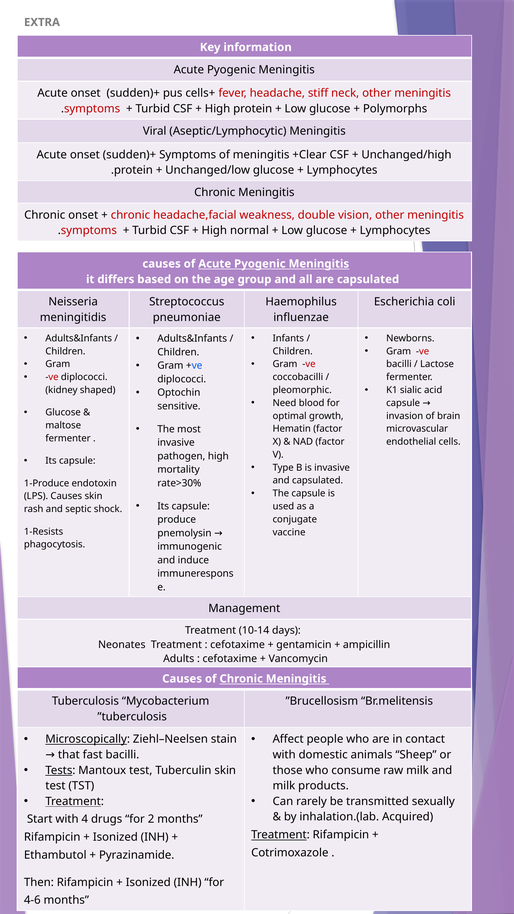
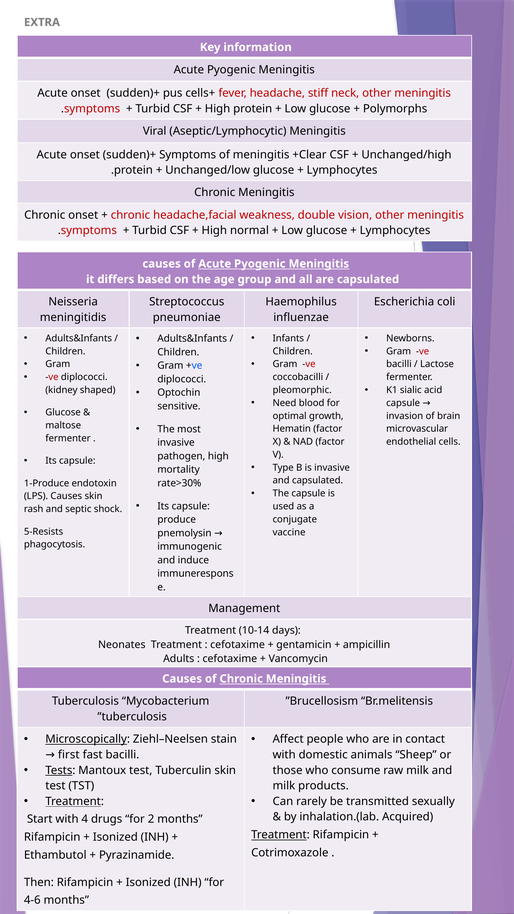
1-Resists: 1-Resists -> 5-Resists (44, 531)
that: that -> first (69, 755)
